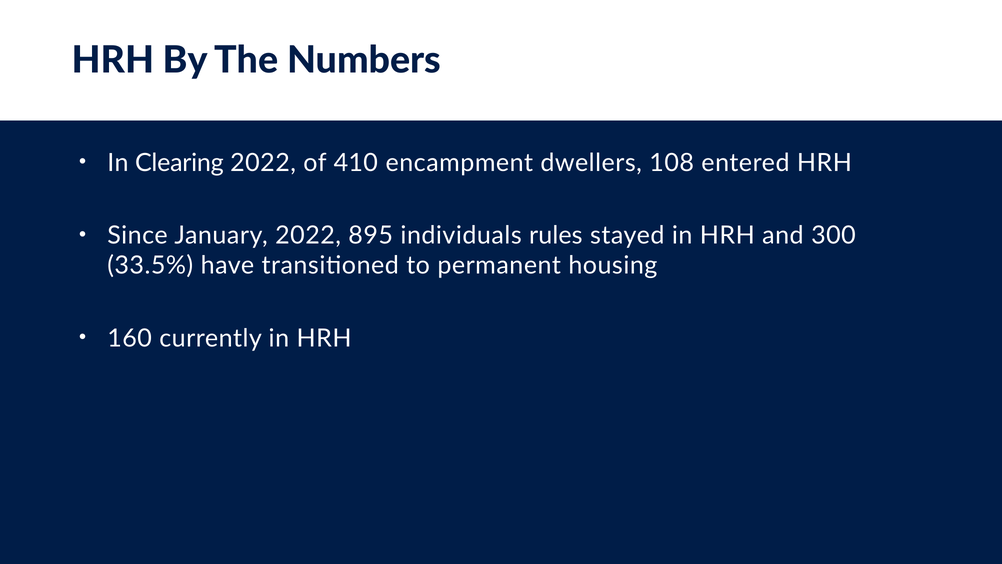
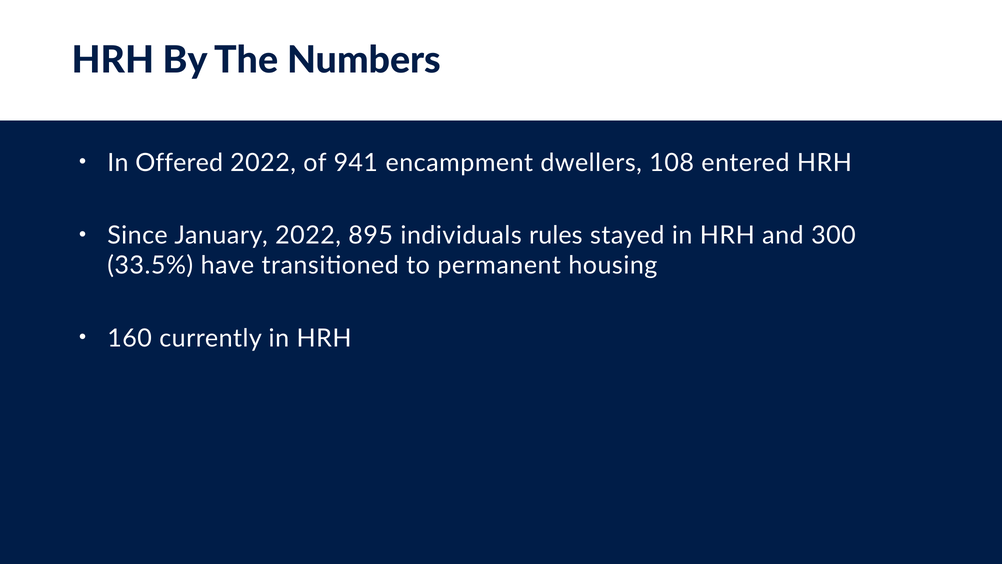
Clearing: Clearing -> Offered (179, 163)
410: 410 -> 941 (356, 163)
